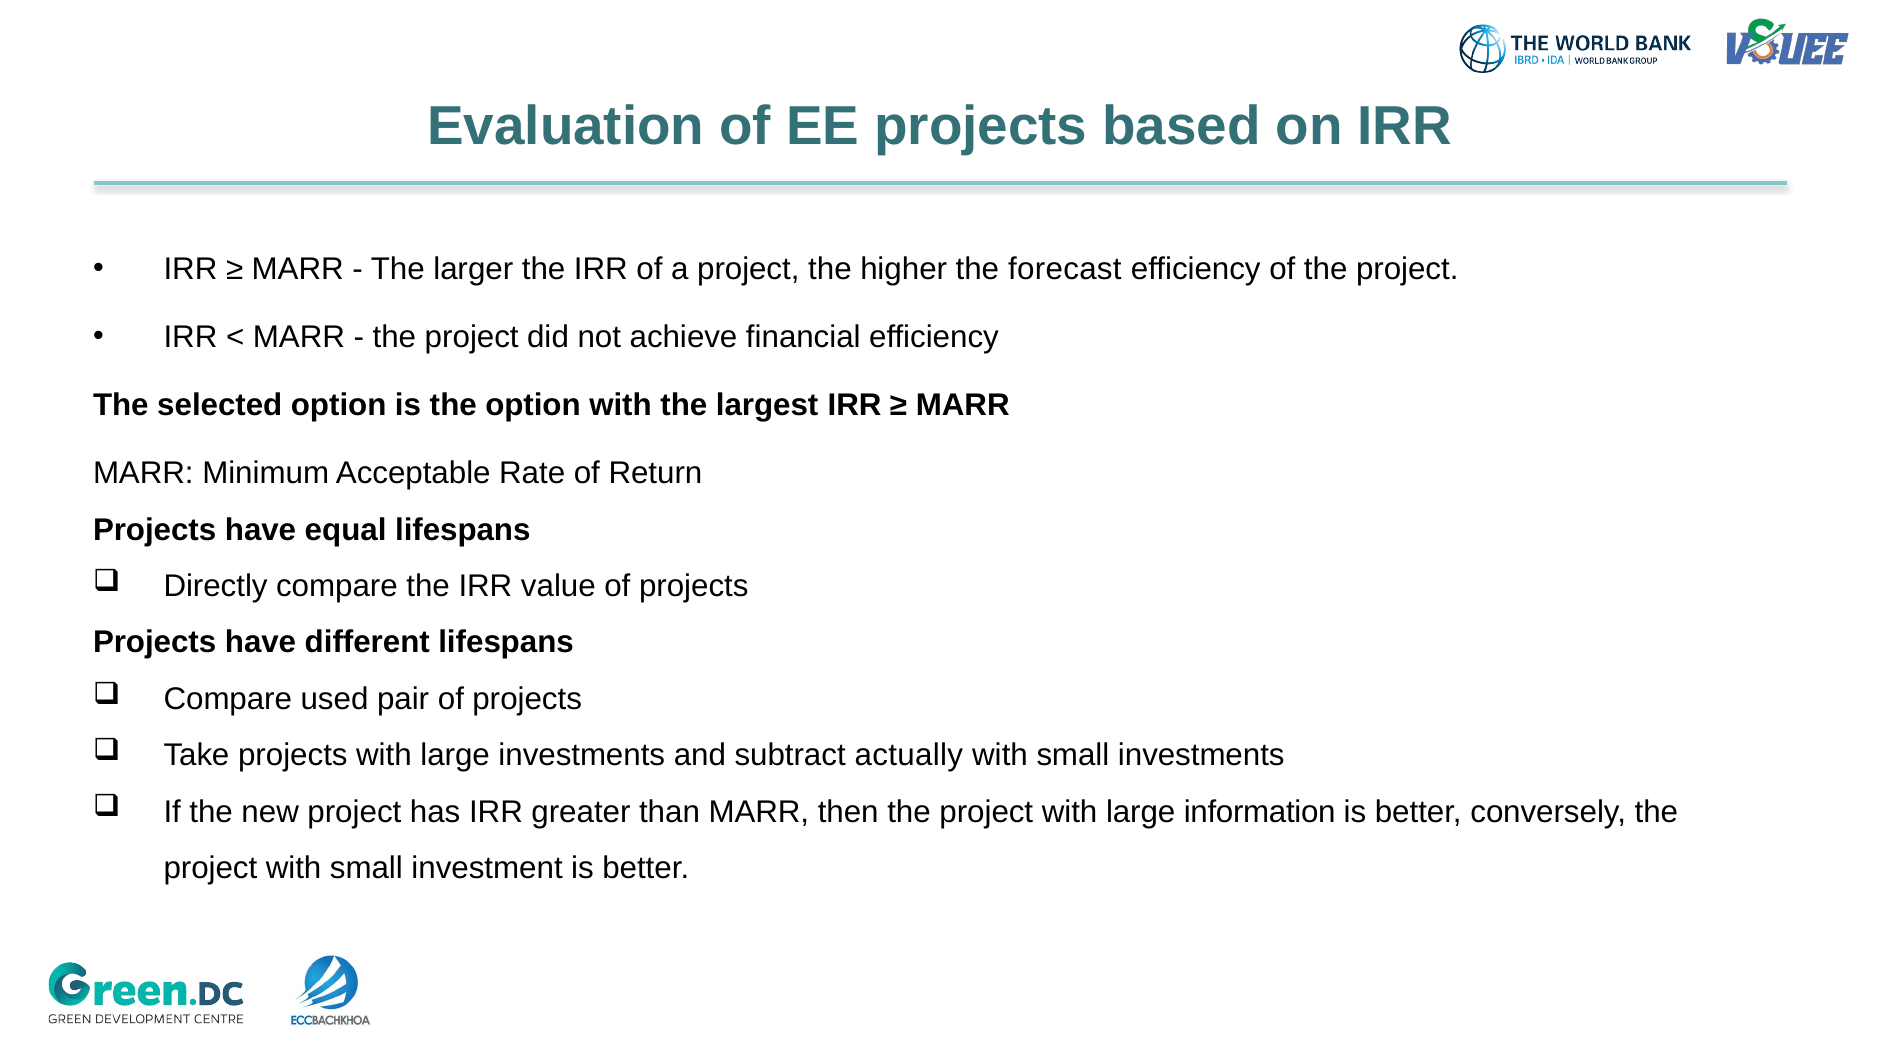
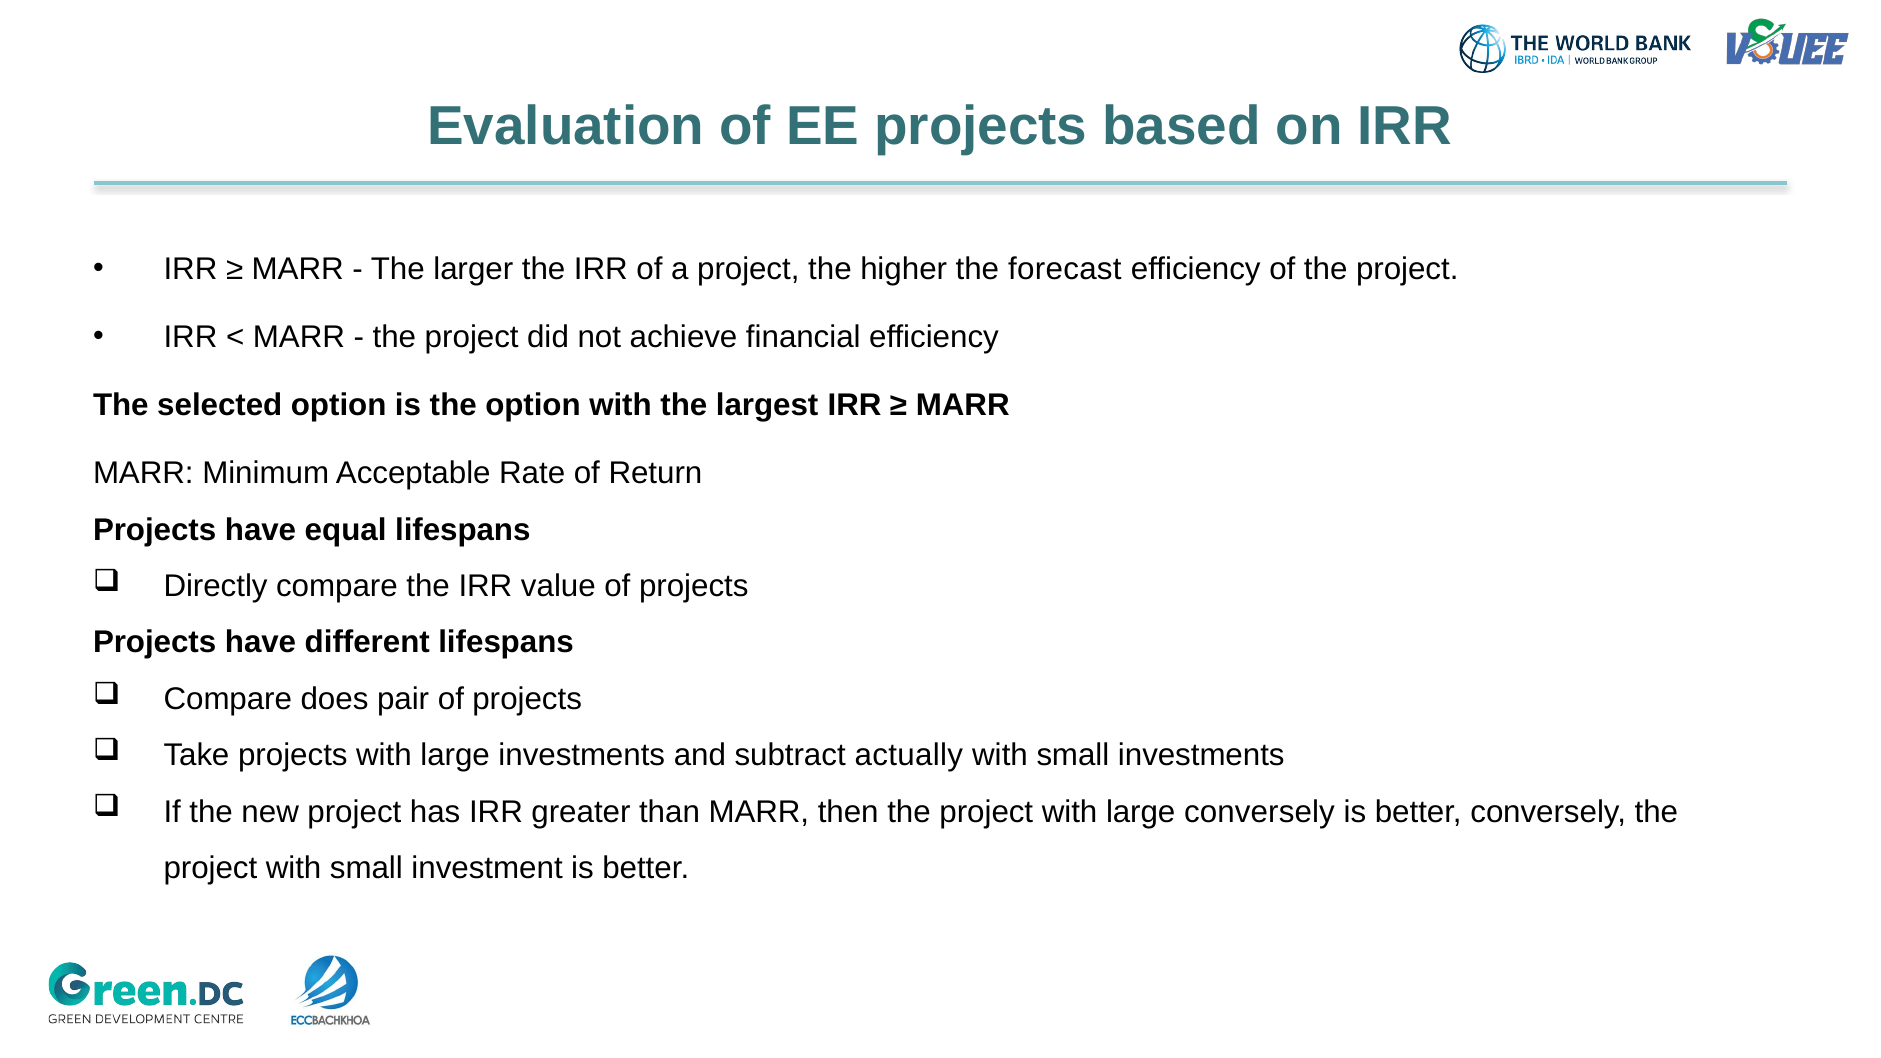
used: used -> does (334, 699)
large information: information -> conversely (1259, 812)
